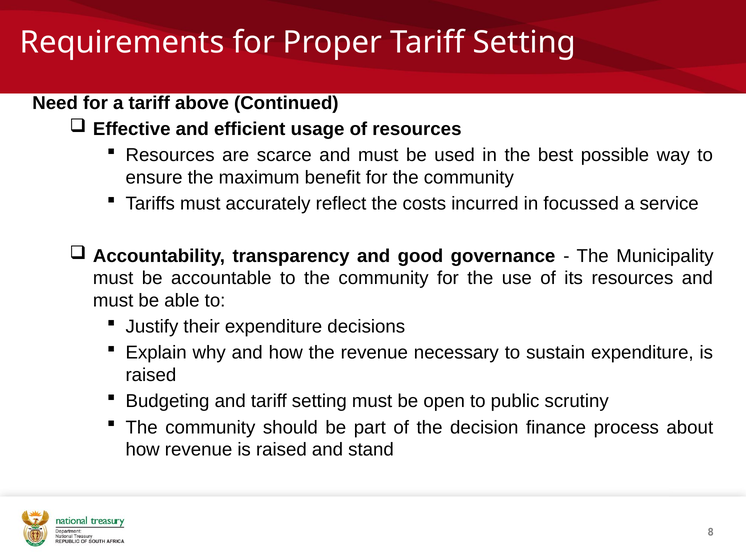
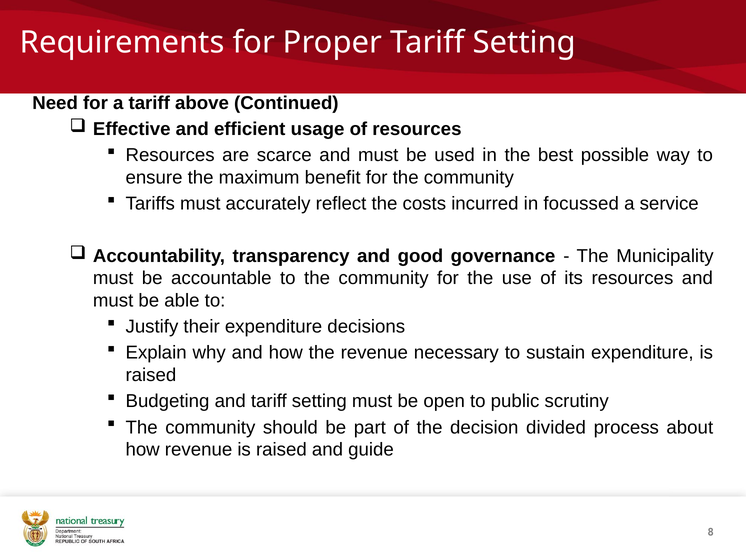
finance: finance -> divided (556, 428)
stand: stand -> guide (371, 450)
